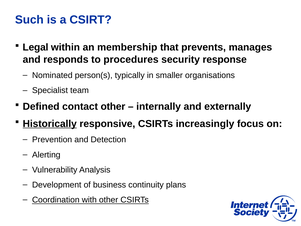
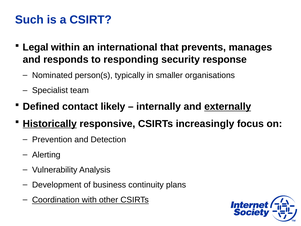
membership: membership -> international (127, 47)
procedures: procedures -> responding (131, 59)
contact other: other -> likely (113, 107)
externally underline: none -> present (228, 107)
